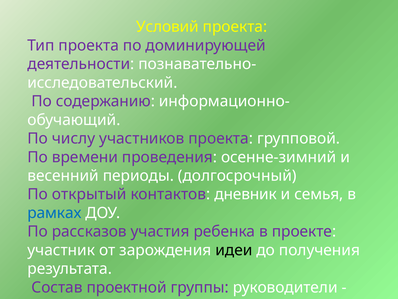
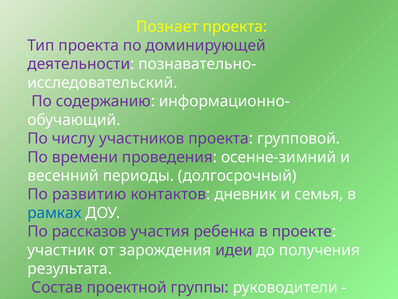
Условий: Условий -> Познает (167, 27)
открытый: открытый -> развитию (89, 194)
идеи colour: black -> purple (234, 250)
